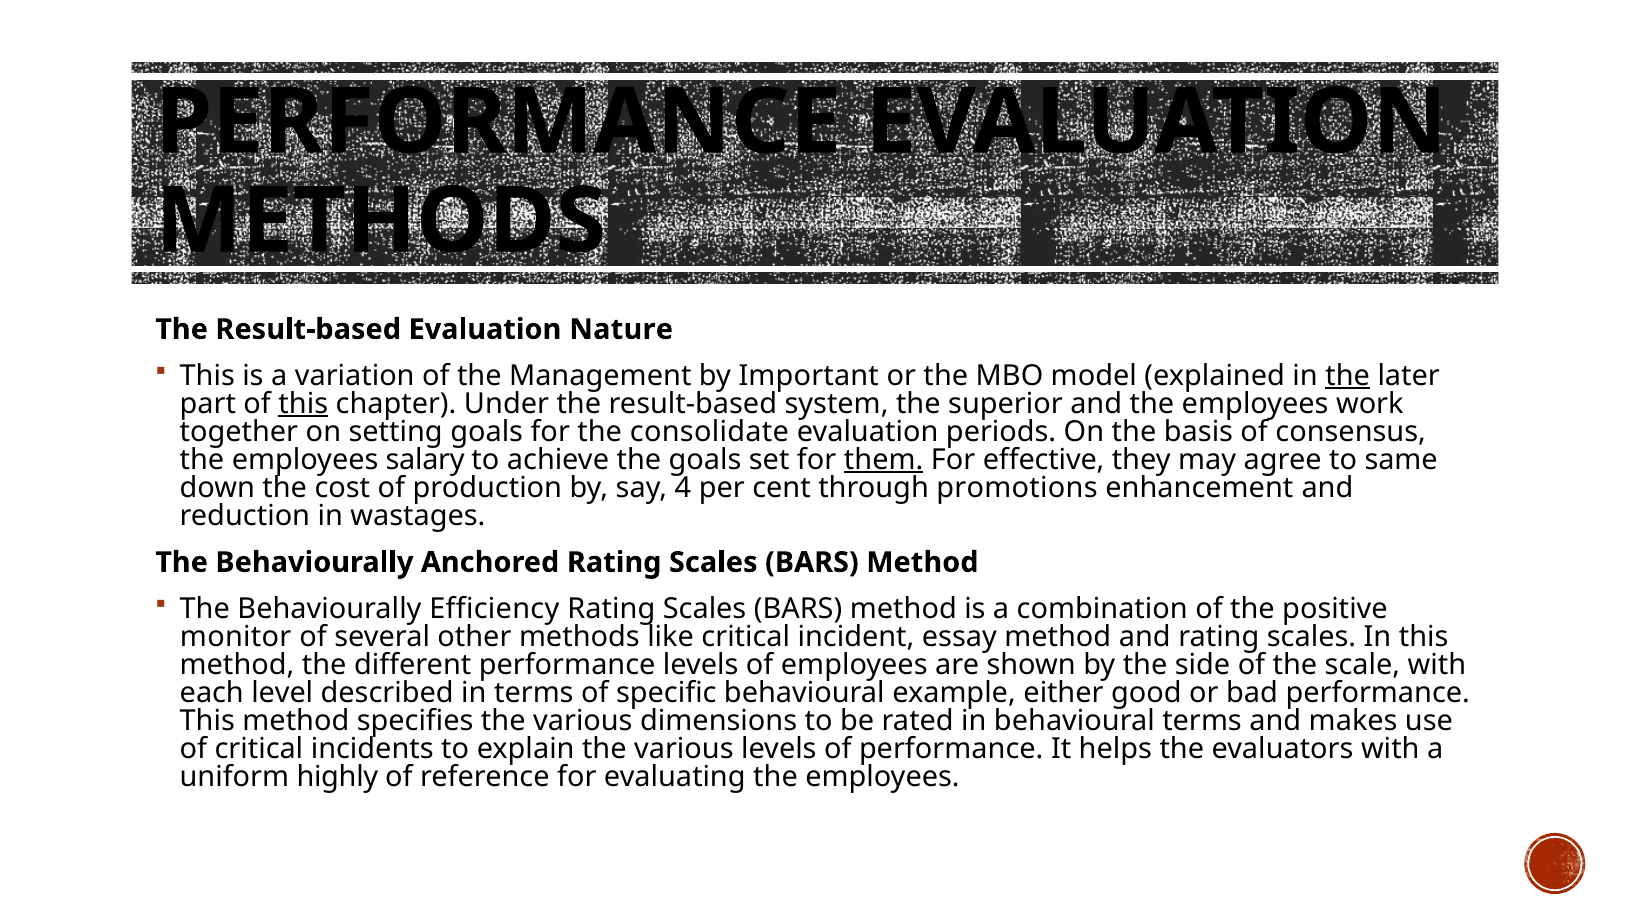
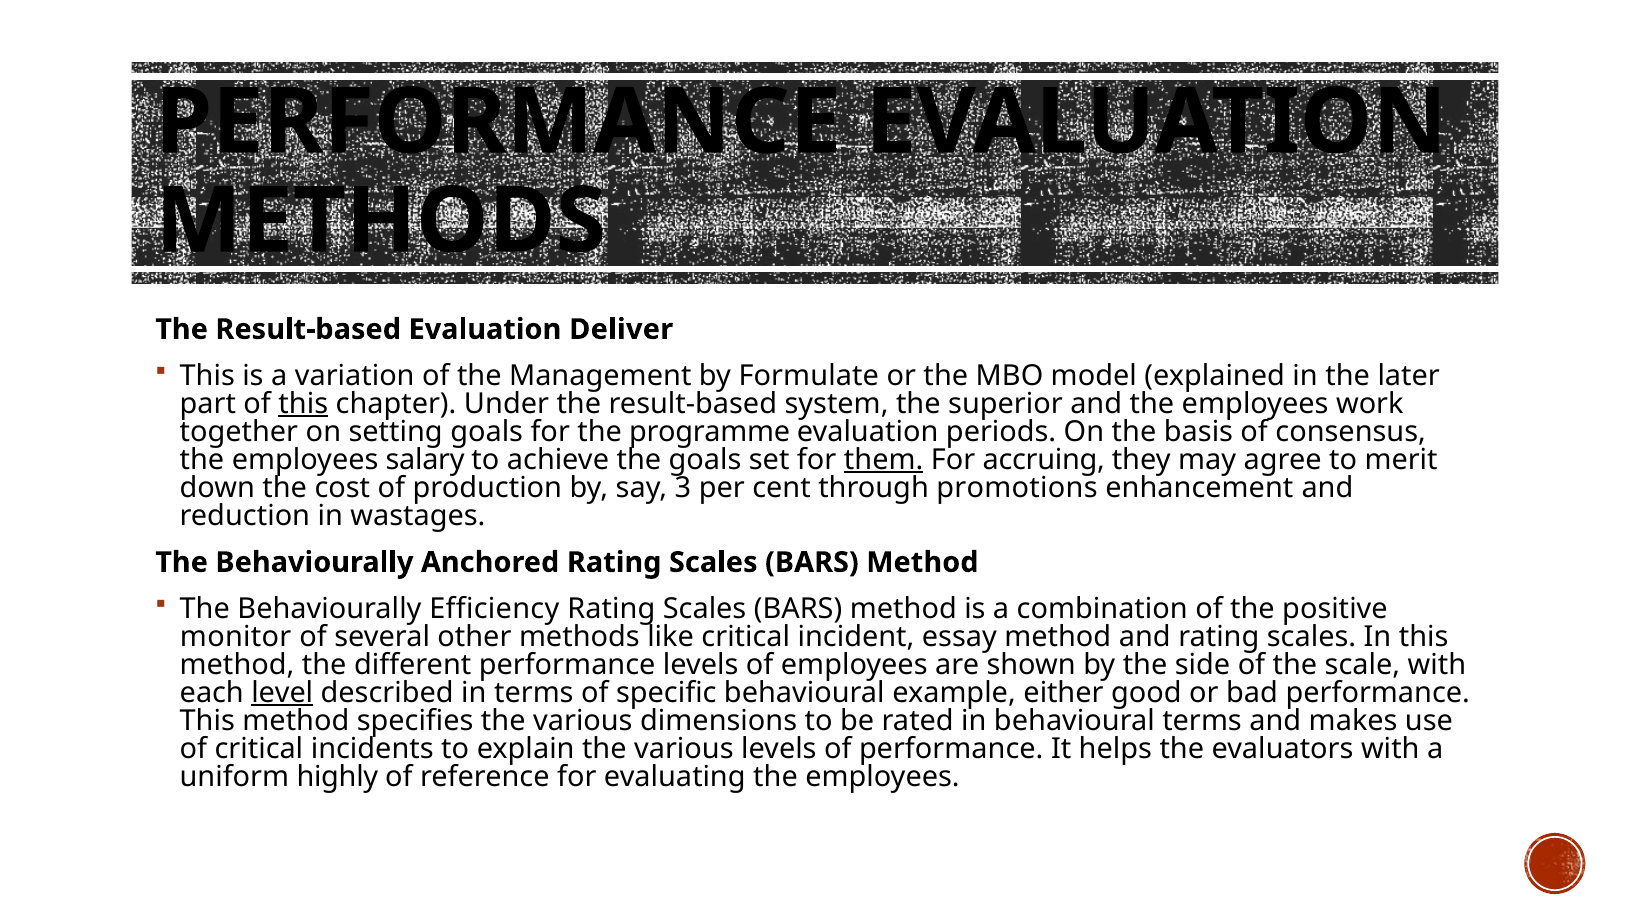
Nature: Nature -> Deliver (621, 329)
Important: Important -> Formulate (809, 376)
the underline: present -> none (1348, 376)
consolidate: consolidate -> programme (710, 432)
effective: effective -> accruing (1044, 460)
same: same -> merit (1401, 460)
4: 4 -> 3 (683, 488)
level underline: none -> present (282, 693)
